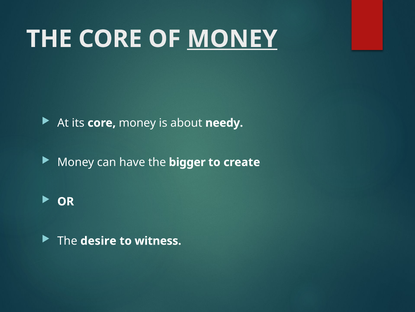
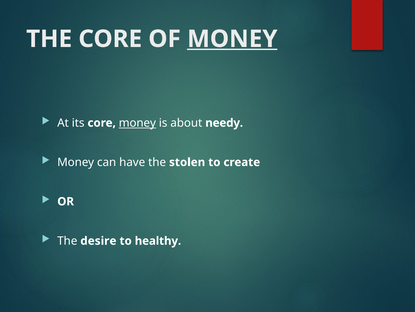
money underline: none -> present (137, 123)
bigger: bigger -> stolen (187, 162)
witness: witness -> healthy (158, 240)
